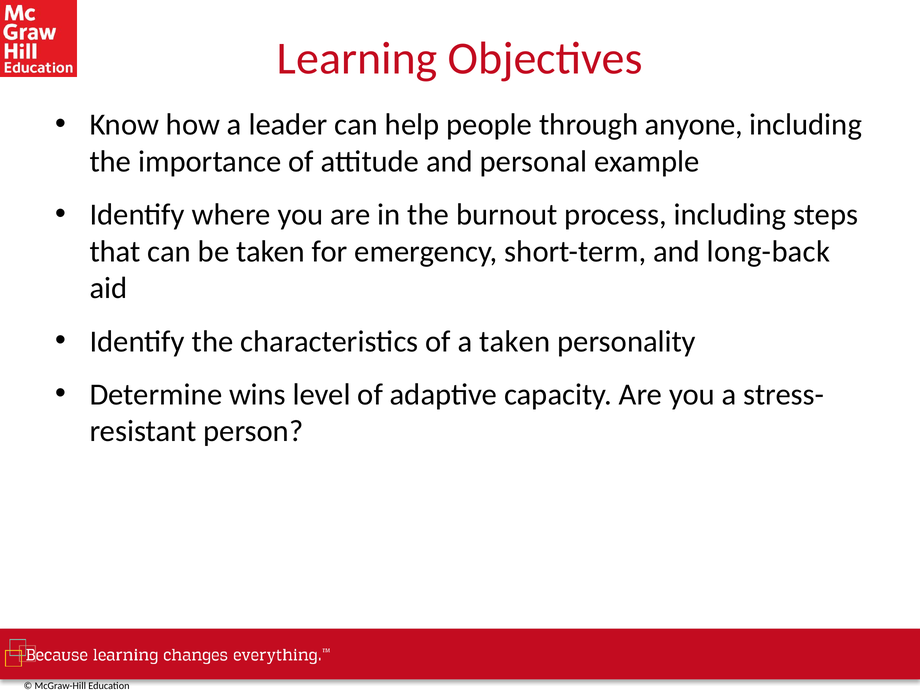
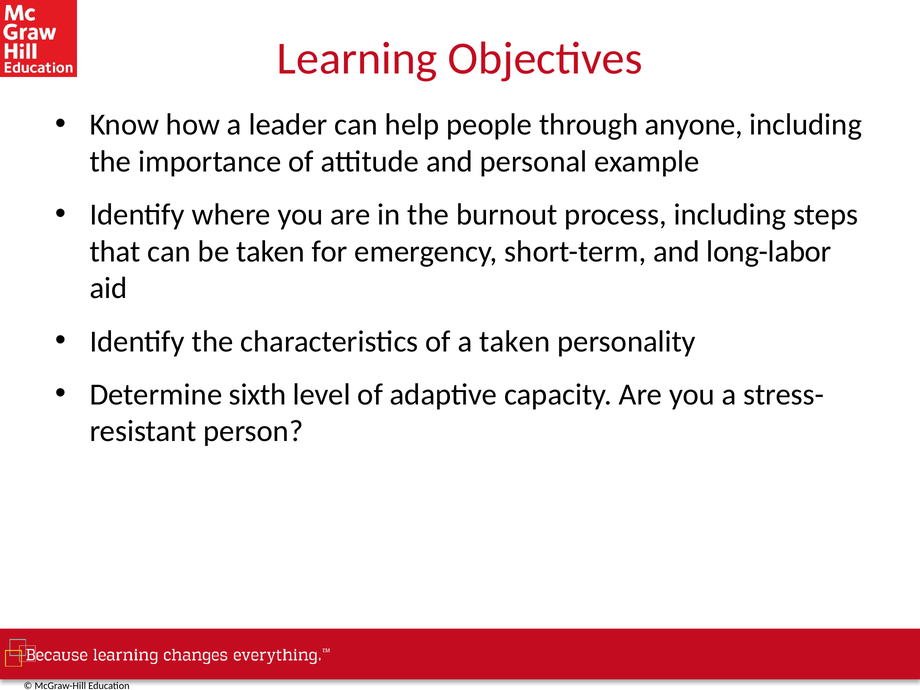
long-back: long-back -> long-labor (769, 251)
wins: wins -> sixth (258, 395)
